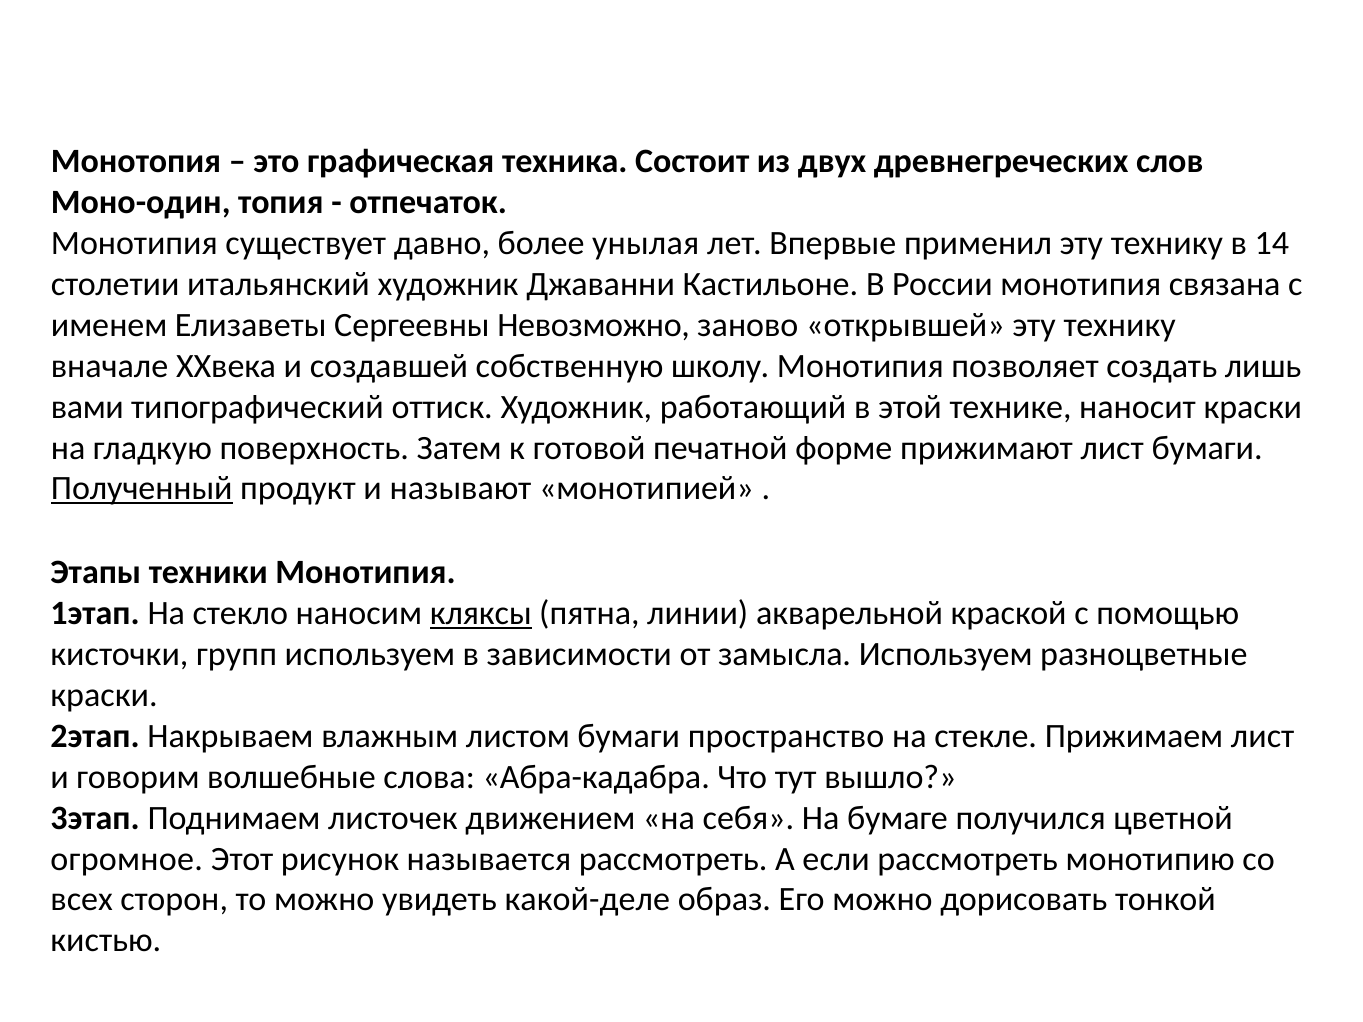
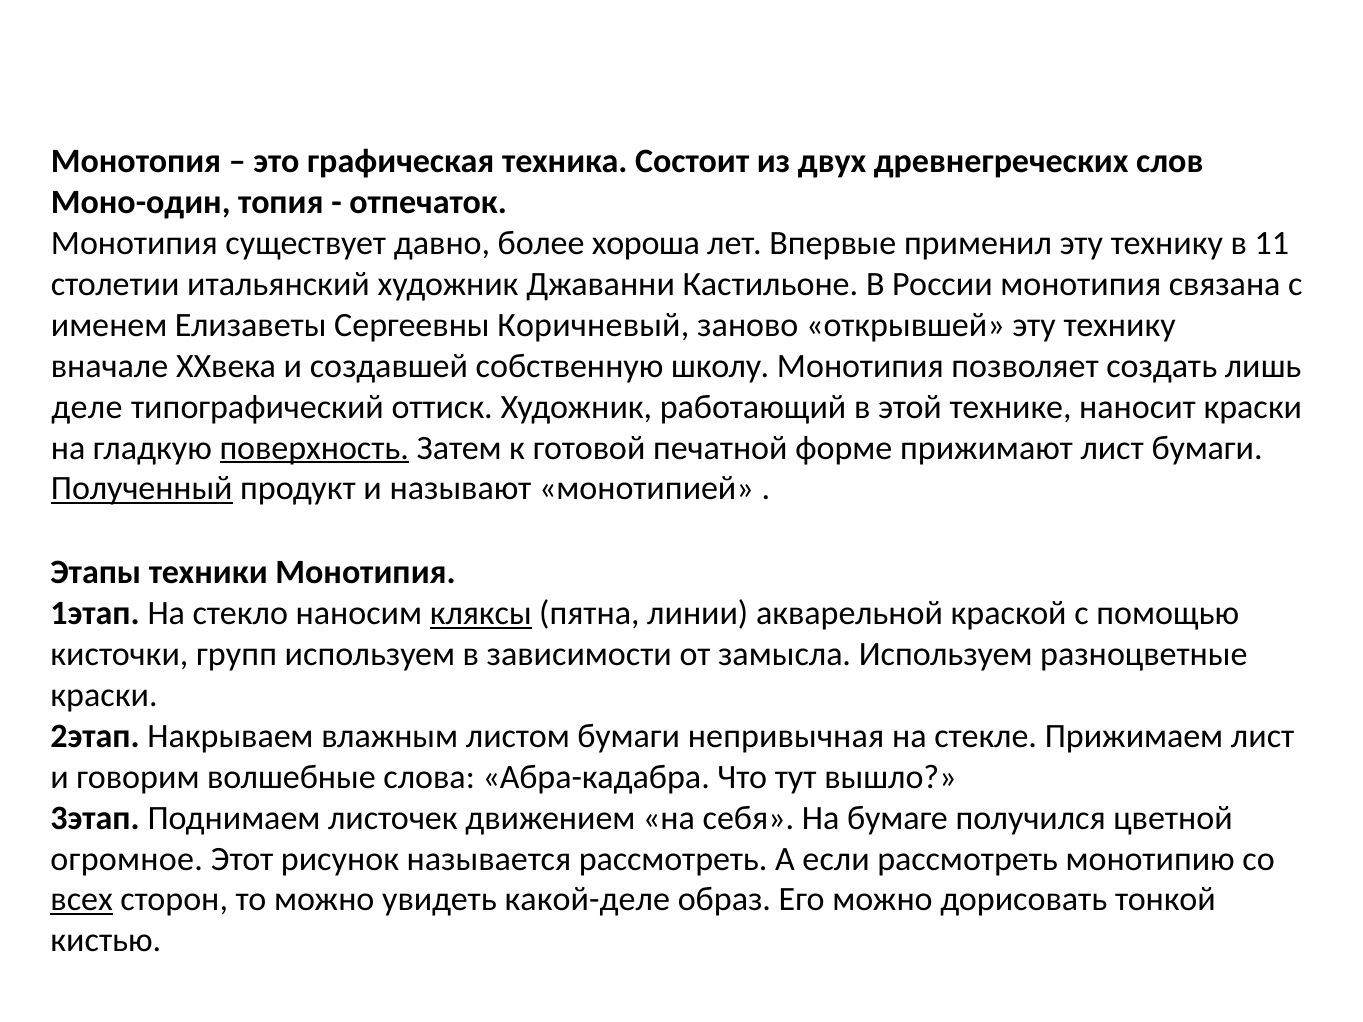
унылая: унылая -> хороша (646, 243)
14: 14 -> 11 (1272, 243)
Невозможно: Невозможно -> Коричневый (593, 325)
вами: вами -> деле (87, 407)
поверхность underline: none -> present (314, 448)
пространство: пространство -> непривычная (786, 736)
всех underline: none -> present (82, 900)
